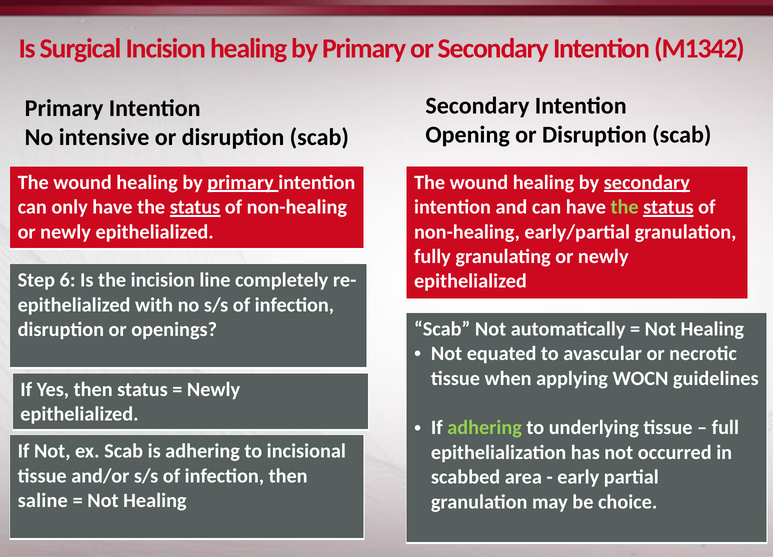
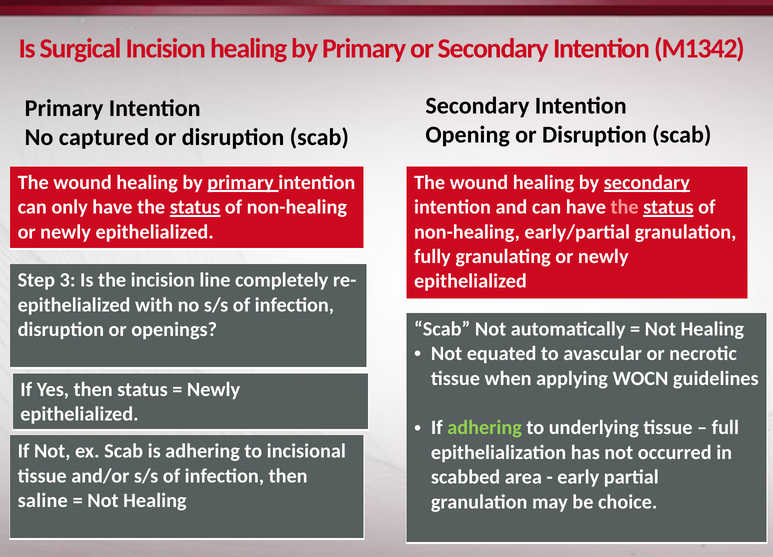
intensive: intensive -> captured (104, 137)
the colour: light green -> pink (625, 207)
6: 6 -> 3 (68, 280)
